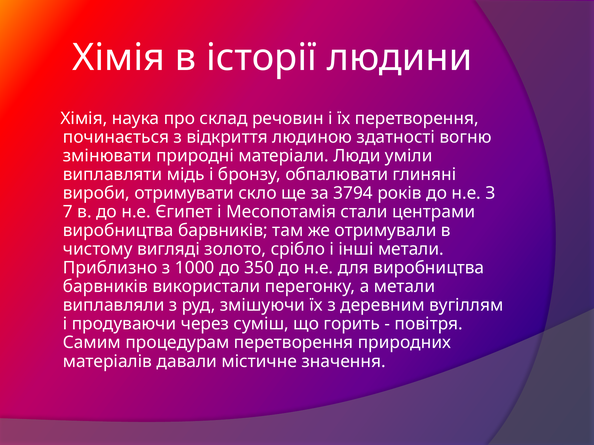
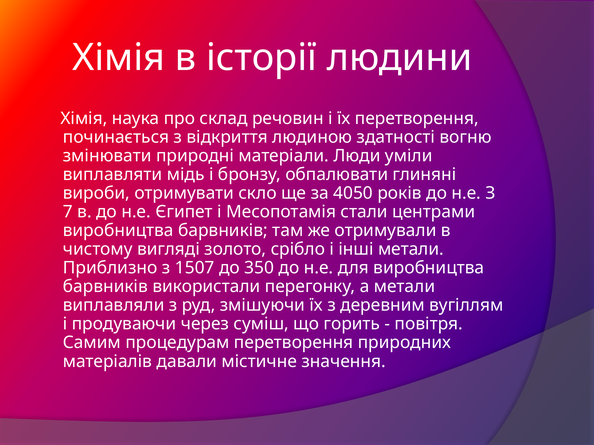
3794: 3794 -> 4050 (353, 193)
1000: 1000 -> 1507 (195, 268)
